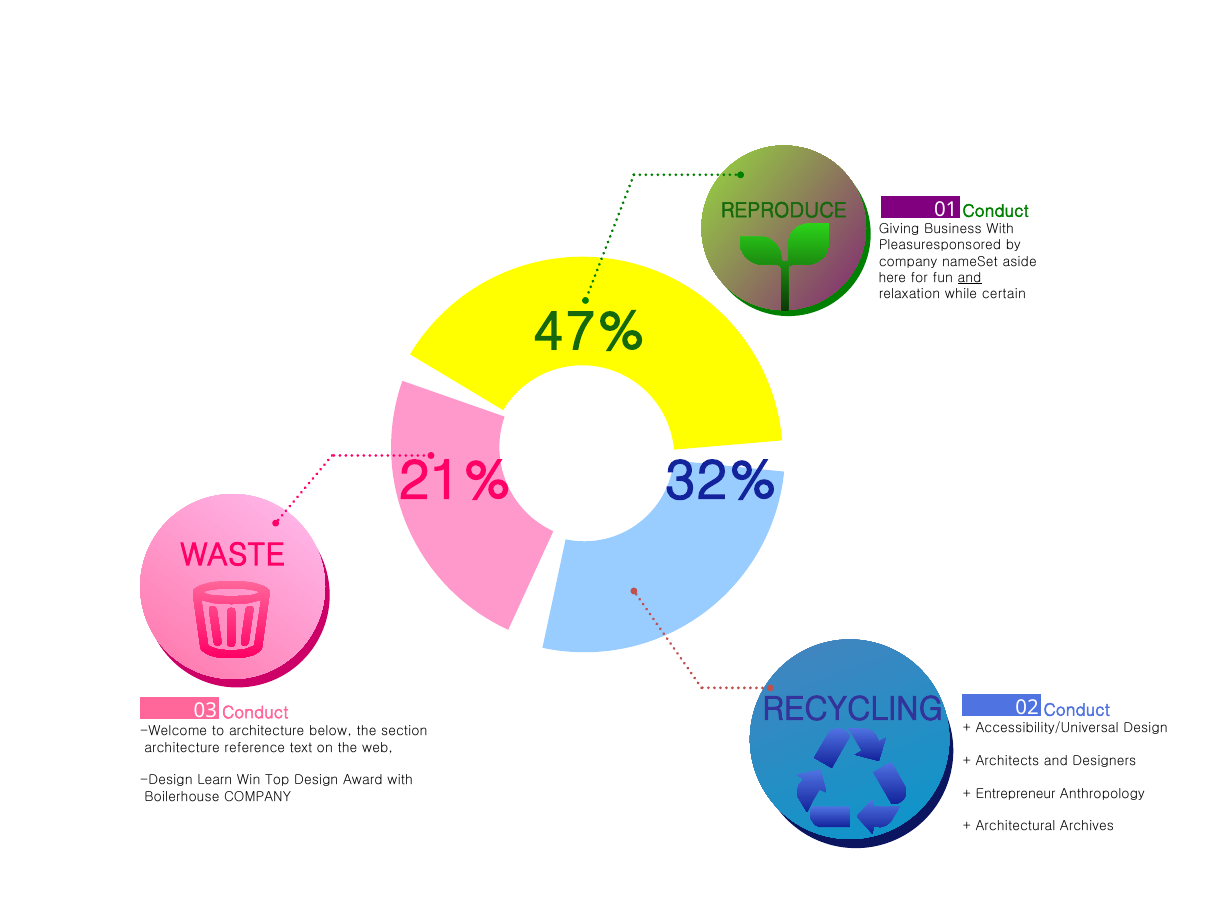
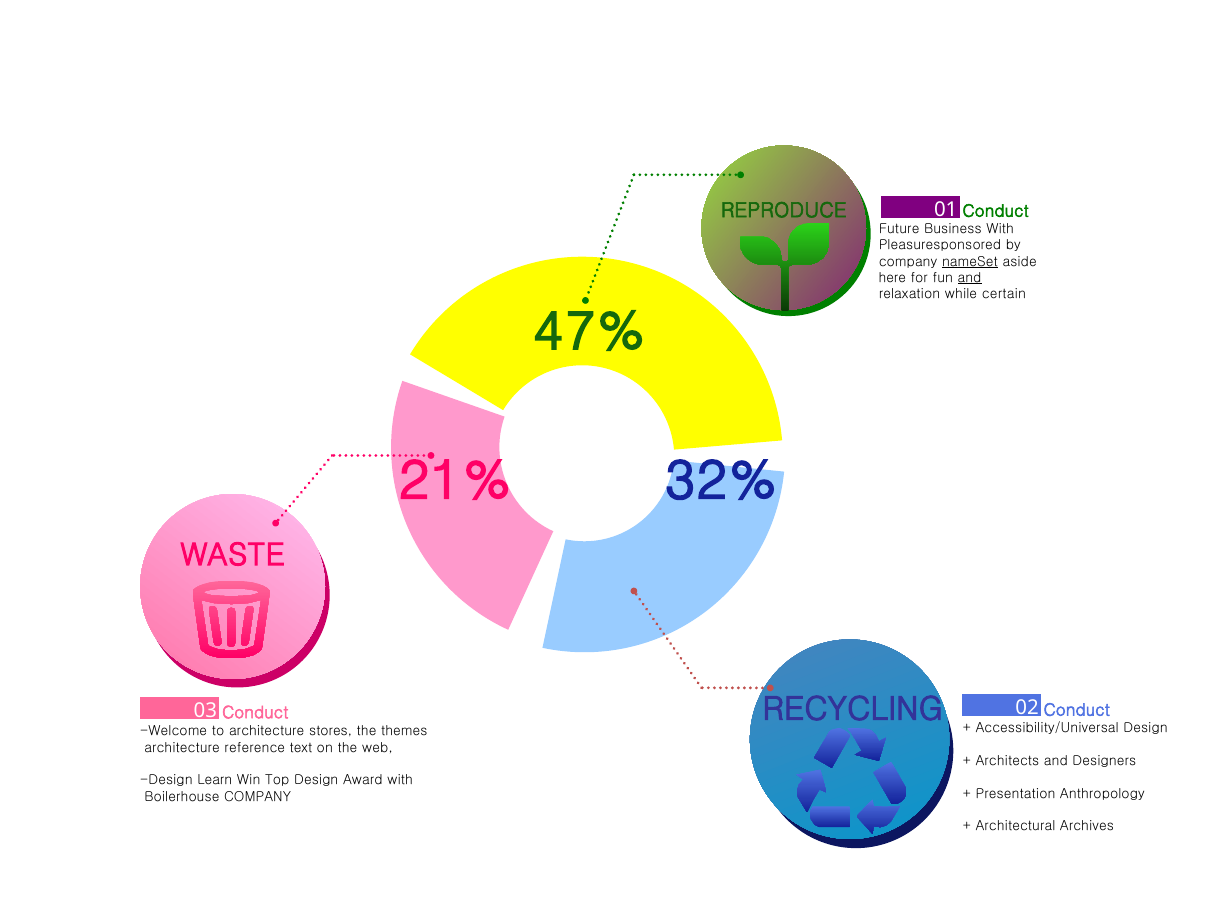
Giving: Giving -> Future (899, 229)
nameSet underline: none -> present (970, 261)
below: below -> stores (331, 731)
section: section -> themes (404, 731)
Entrepreneur: Entrepreneur -> Presentation (1016, 793)
